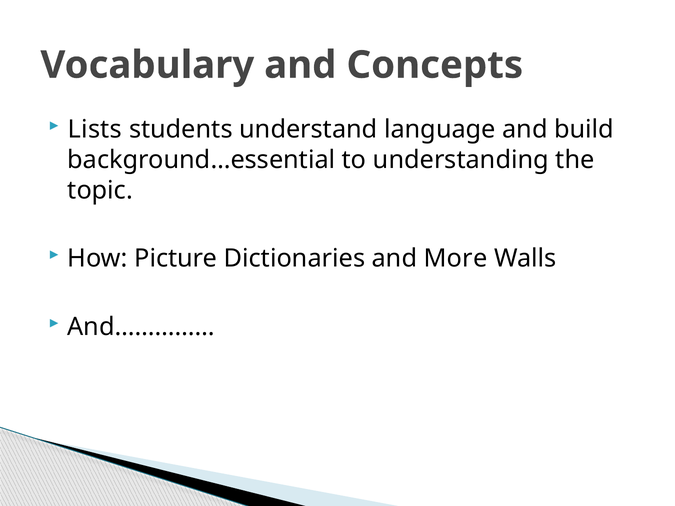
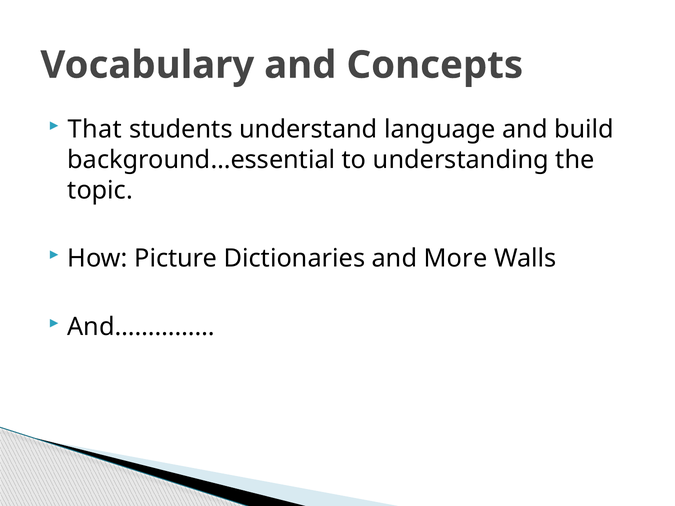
Lists: Lists -> That (95, 130)
